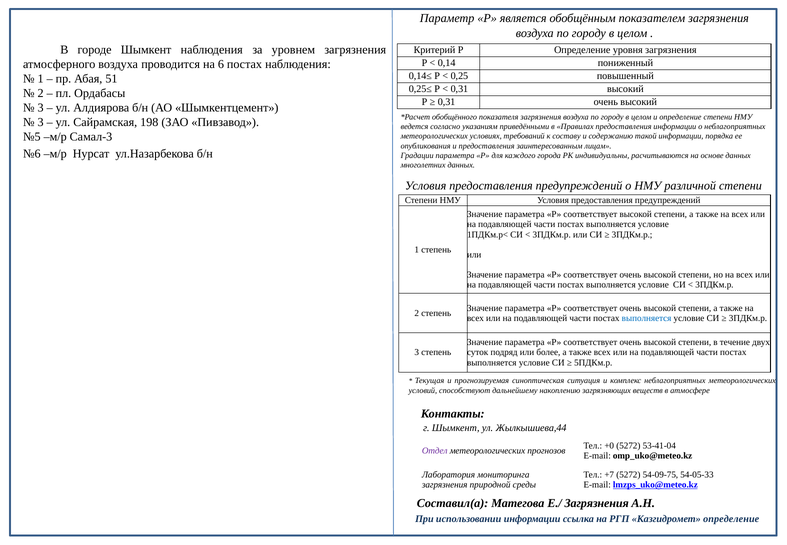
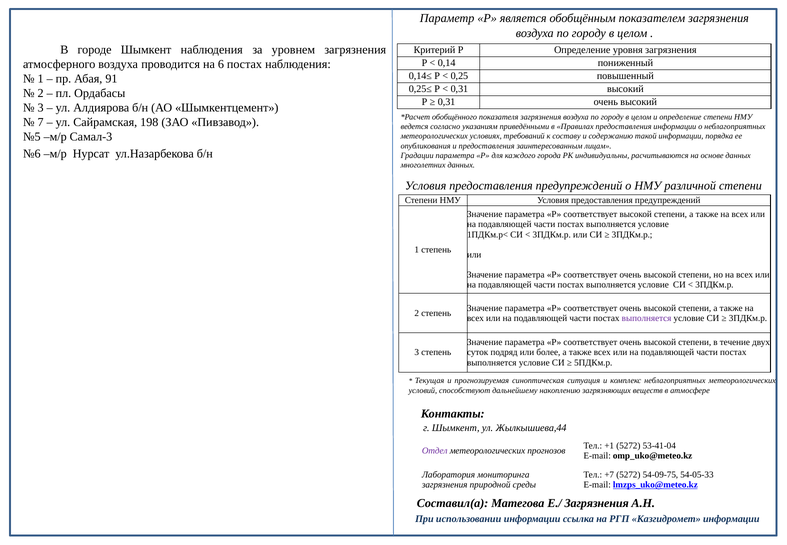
51: 51 -> 91 (111, 79)
3: 3 -> 7 (41, 122)
выполняется colour: blue -> purple (647, 318)
+0: +0 -> +1 (609, 446)
Казгидромет определение: определение -> информации (731, 519)
